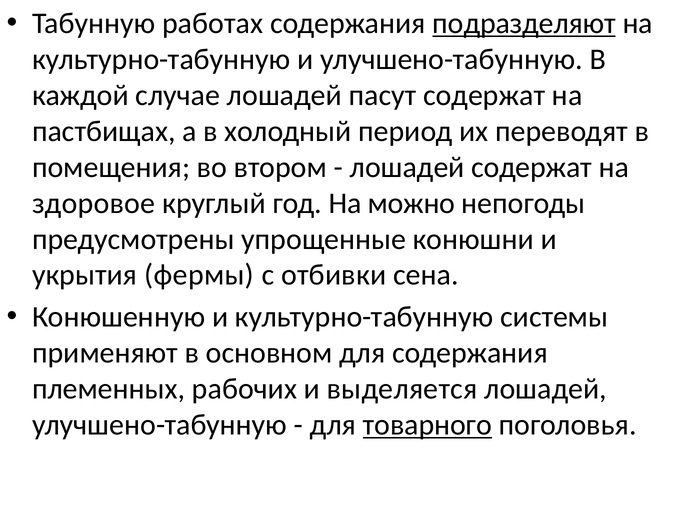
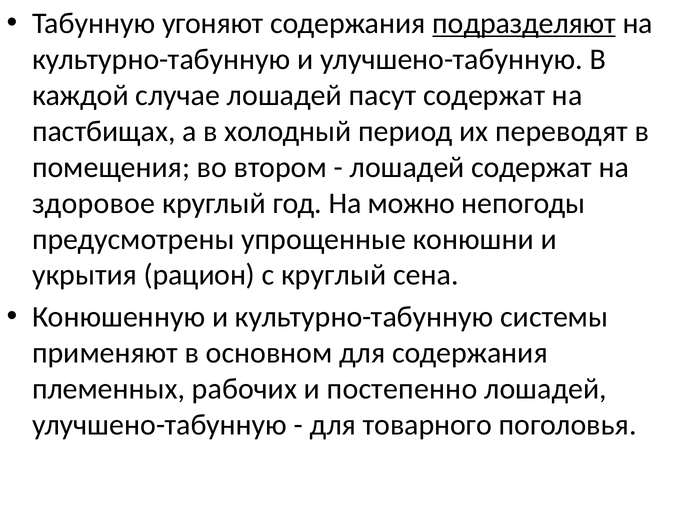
работах: работах -> угоняют (213, 23)
фермы: фермы -> рацион (199, 275)
с отбивки: отбивки -> круглый (334, 275)
выделяется: выделяется -> постепенно (402, 389)
товарного underline: present -> none (427, 425)
